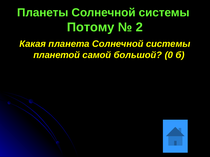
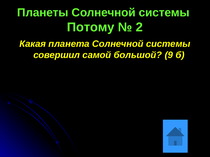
планетой: планетой -> совершил (57, 55)
0: 0 -> 9 (169, 55)
